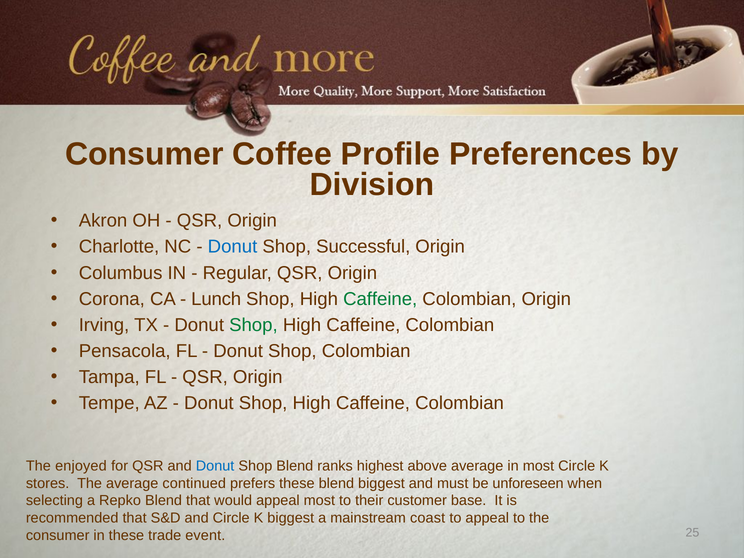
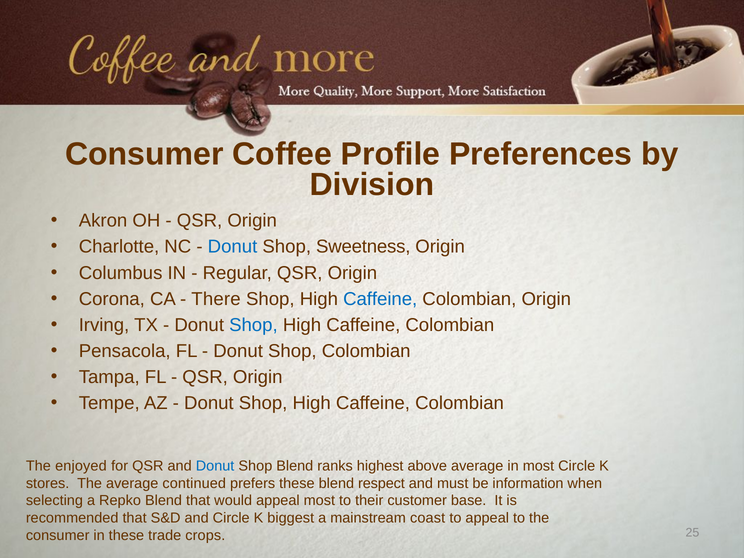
Successful: Successful -> Sweetness (363, 247)
Lunch: Lunch -> There (216, 299)
Caffeine colour: green -> blue (380, 299)
Shop colour: green -> blue (253, 325)
blend biggest: biggest -> respect (381, 483)
unforeseen: unforeseen -> information (528, 483)
event: event -> crops (205, 535)
